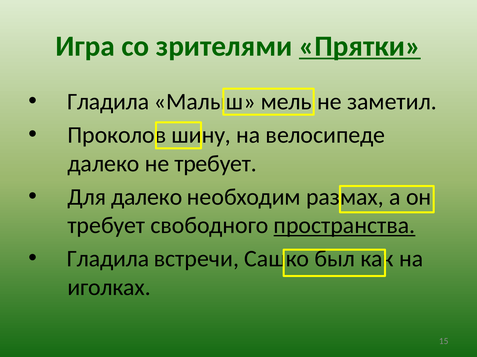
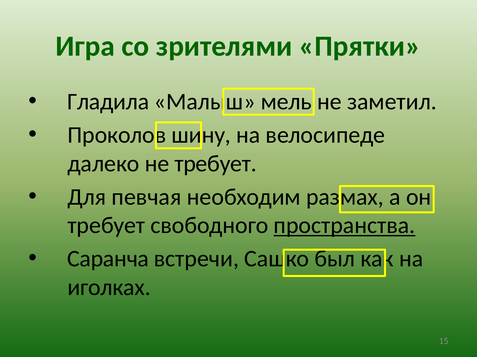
Прятки underline: present -> none (360, 46)
Для далеко: далеко -> певчая (147, 197)
Гладила: Гладила -> Саранча (108, 259)
